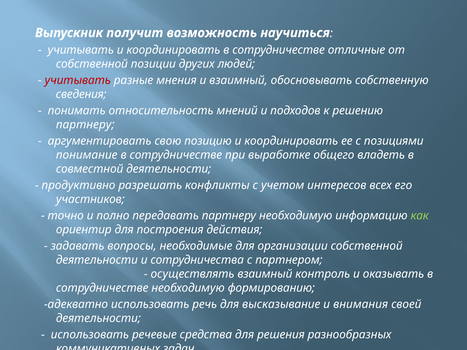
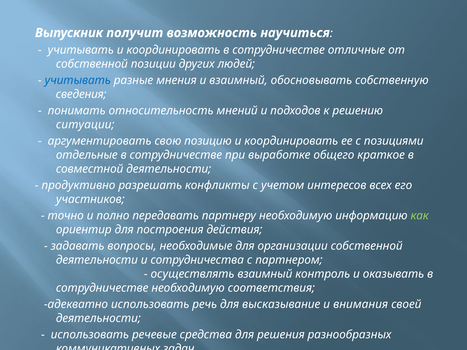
учитывать colour: red -> blue (78, 80)
партнеру: партнеру -> ситуации (85, 125)
понимание: понимание -> отдельные (87, 155)
владеть: владеть -> краткое (381, 155)
формированию: формированию -> соответствия (271, 288)
